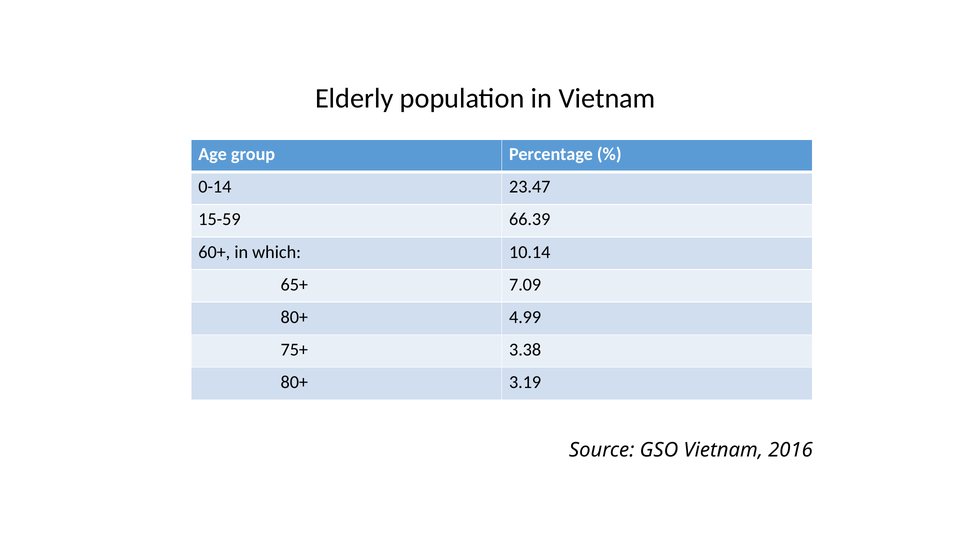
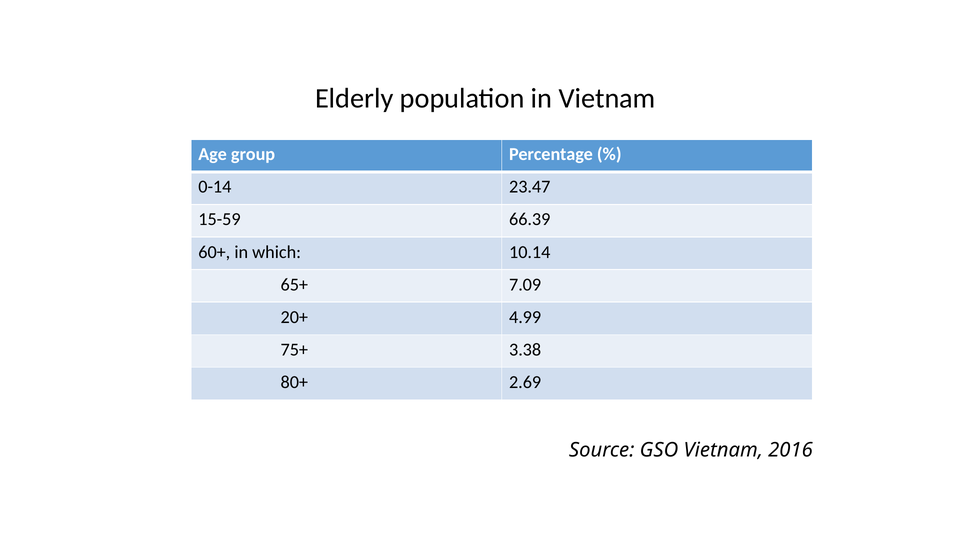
80+: 80+ -> 20+ (294, 317)
3.19: 3.19 -> 2.69 (525, 382)
